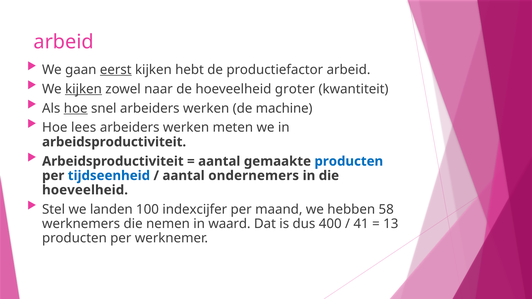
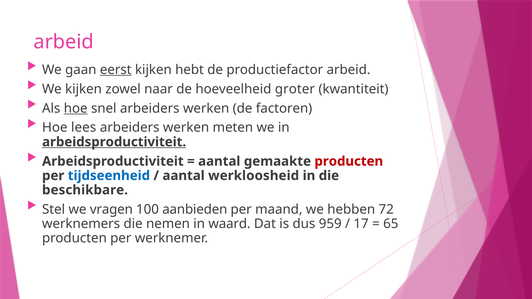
kijken underline: present -> none (83, 89)
machine: machine -> factoren (284, 108)
arbeidsproductiviteit underline: none -> present (114, 142)
producten colour: blue -> red (349, 161)
ondernemers: ondernemers -> werkloosheid (254, 176)
hoeveelheid: hoeveelheid -> beschikbare (85, 190)
landen: landen -> vragen (111, 209)
indexcijfer: indexcijfer -> aanbieden (195, 209)
58: 58 -> 72 (386, 209)
400: 400 -> 959 (330, 224)
41: 41 -> 17 (361, 224)
13: 13 -> 65 (391, 224)
